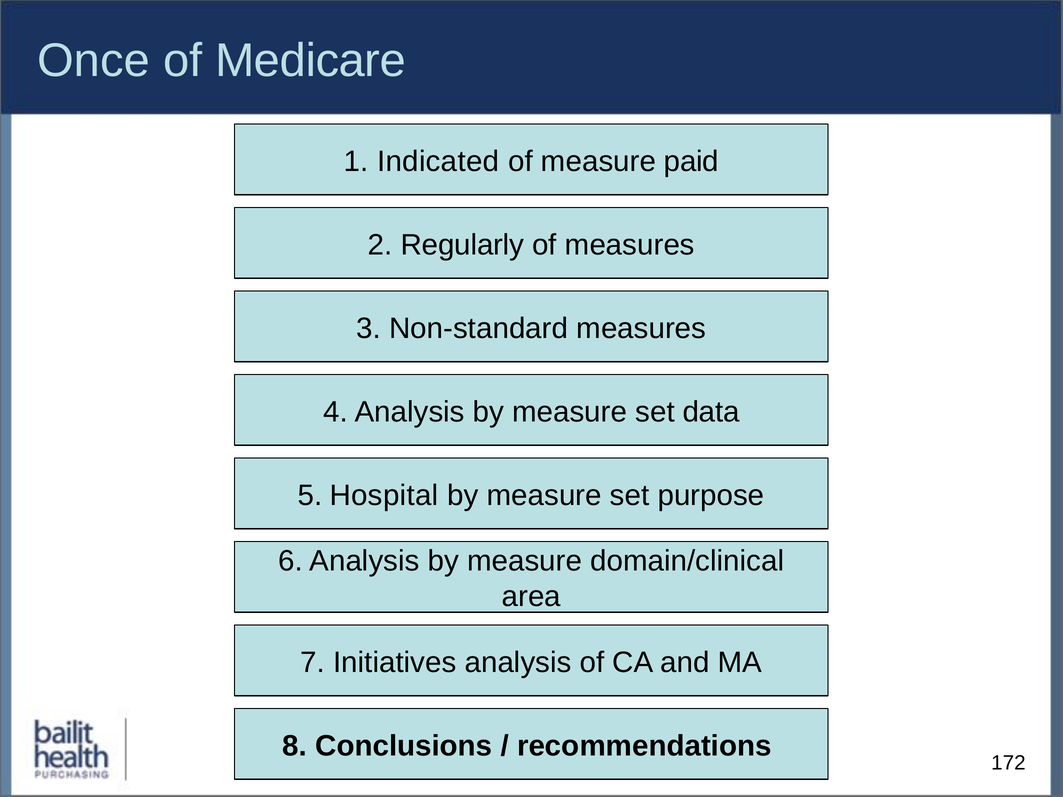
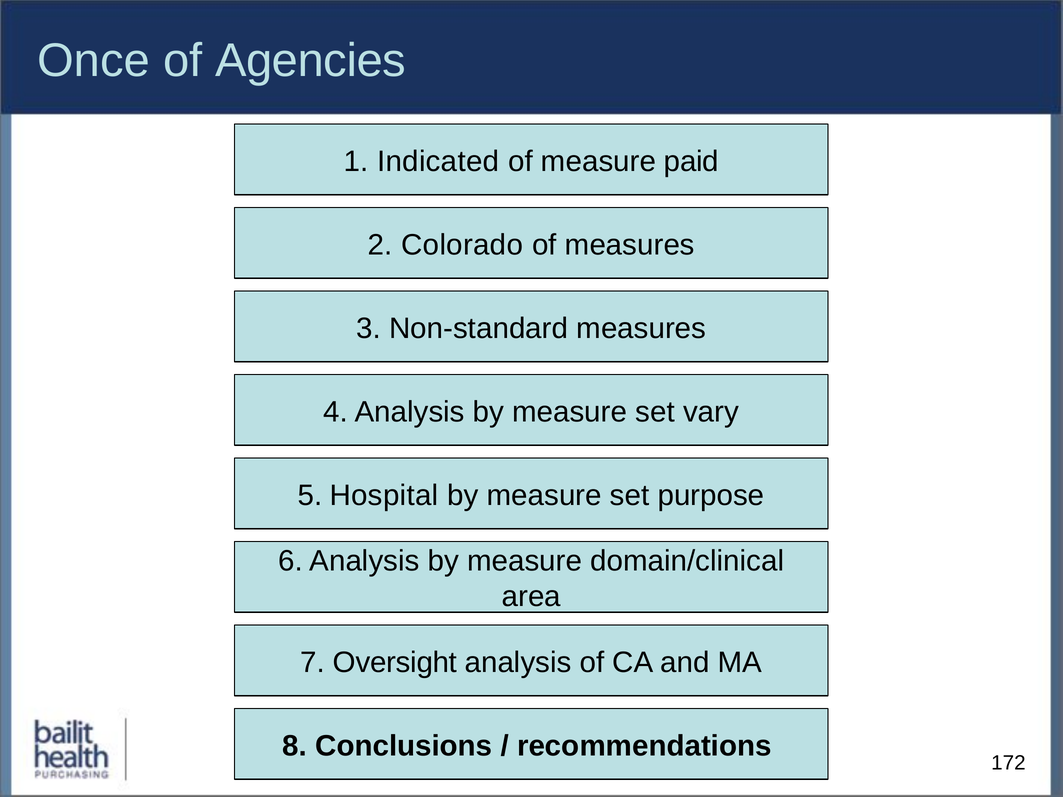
Medicare: Medicare -> Agencies (311, 61)
Regularly: Regularly -> Colorado (462, 245)
data: data -> vary (711, 412)
Initiatives: Initiatives -> Oversight (395, 663)
